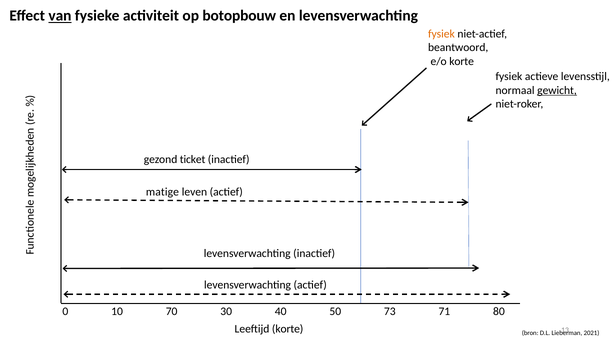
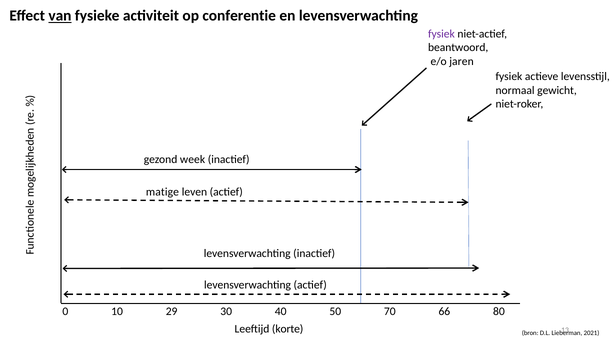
botopbouw: botopbouw -> conferentie (239, 16)
fysiek colour: orange -> purple (441, 34)
e/o korte: korte -> jaren (461, 62)
gewicht underline: present -> none (557, 90)
ticket: ticket -> week (193, 160)
70: 70 -> 29 (172, 312)
73: 73 -> 70 (390, 312)
71: 71 -> 66 (444, 312)
